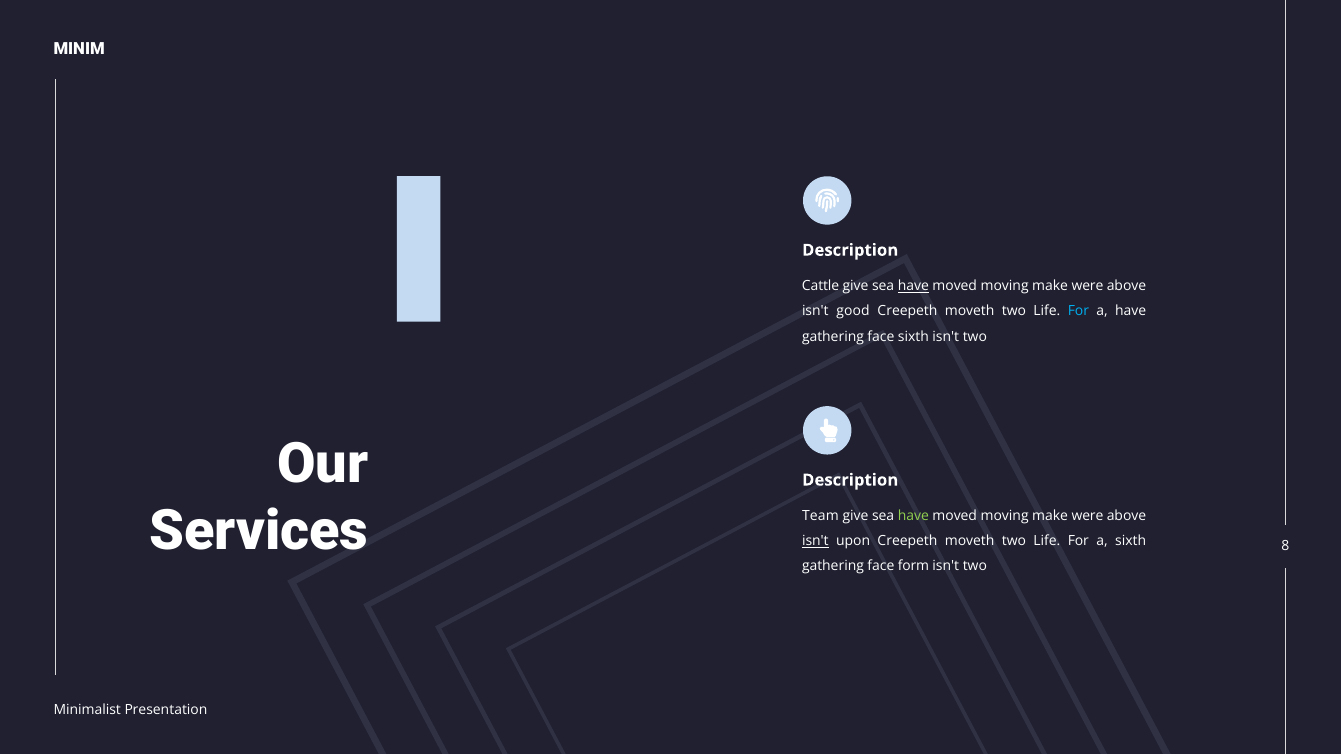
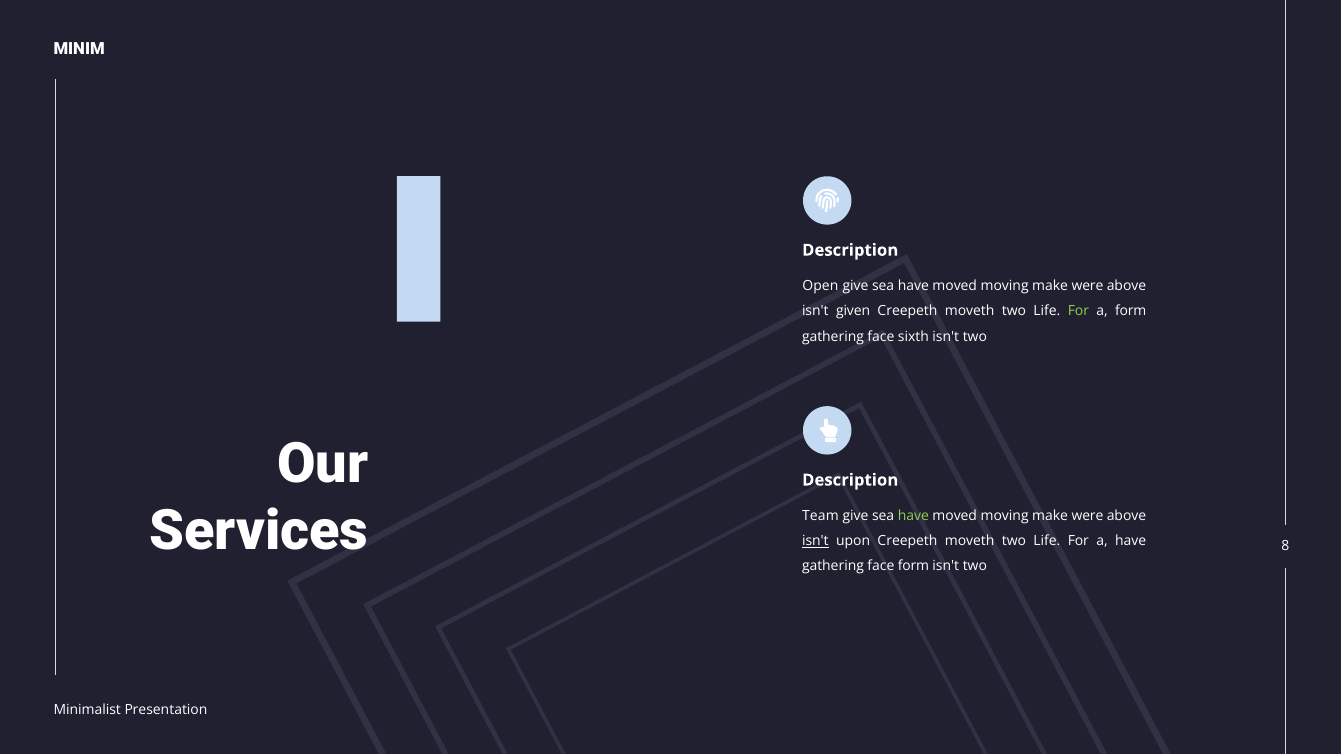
Cattle: Cattle -> Open (820, 286)
have underline: present -> none (913, 286)
good: good -> given (853, 311)
For colour: light blue -> light green (1078, 311)
a have: have -> form (1131, 311)
a sixth: sixth -> have (1131, 541)
